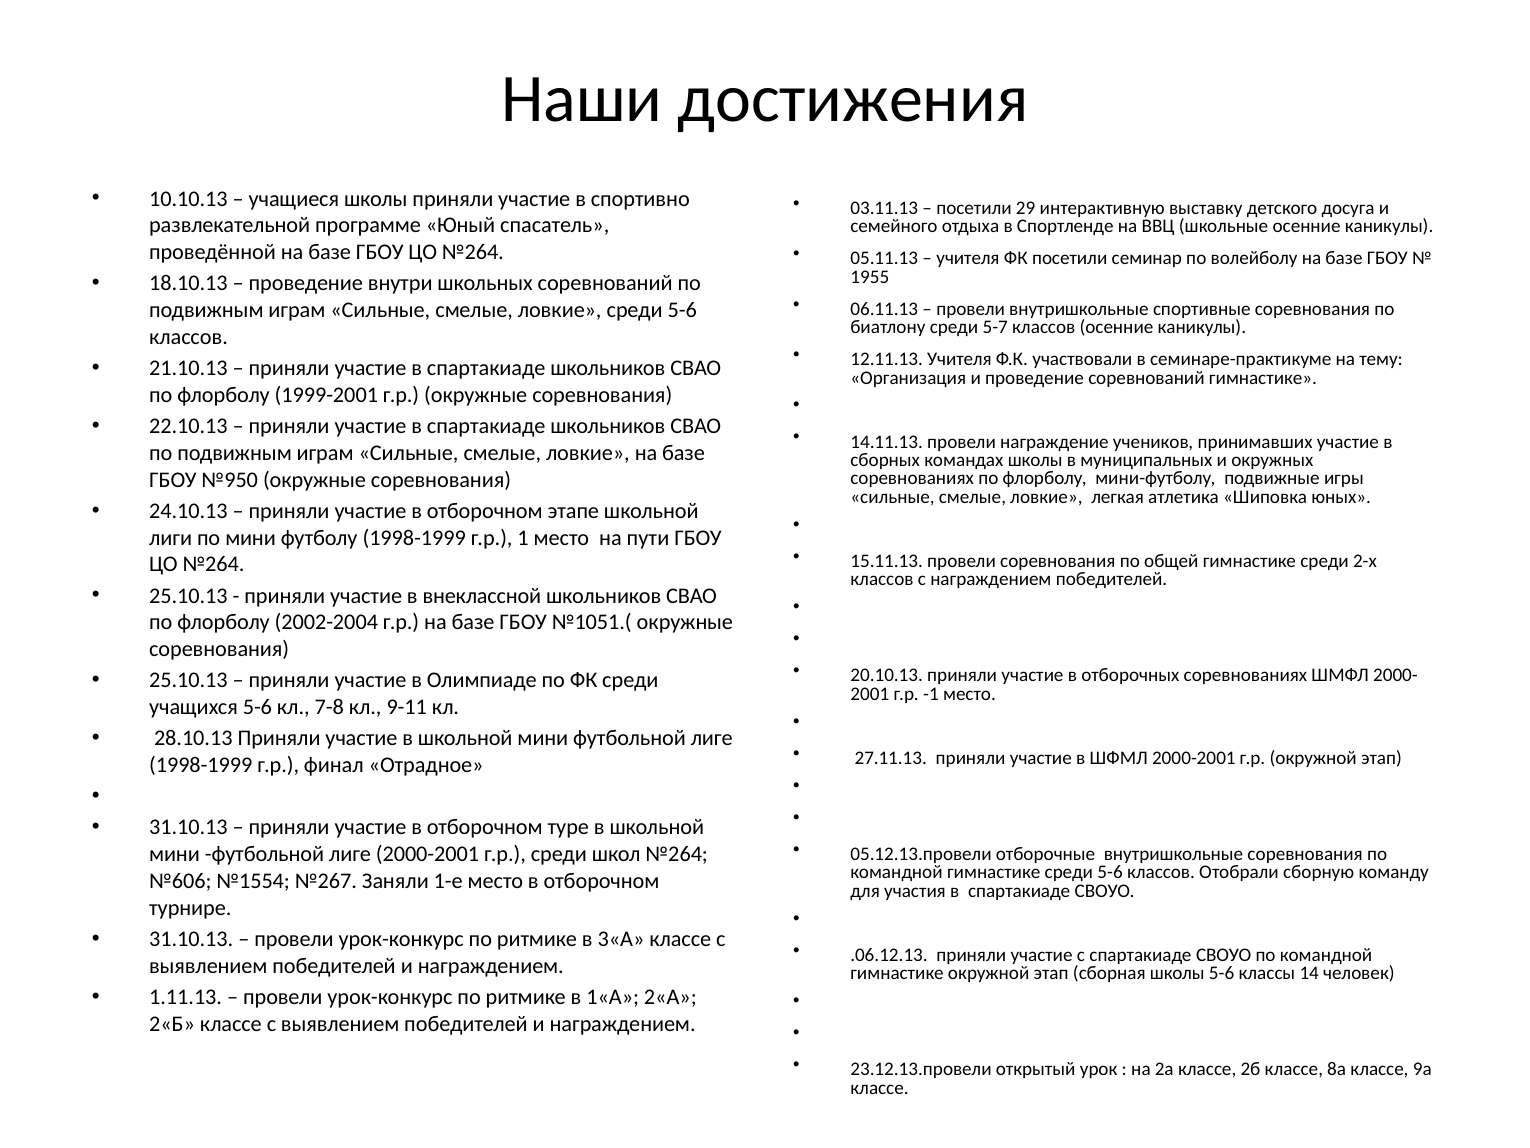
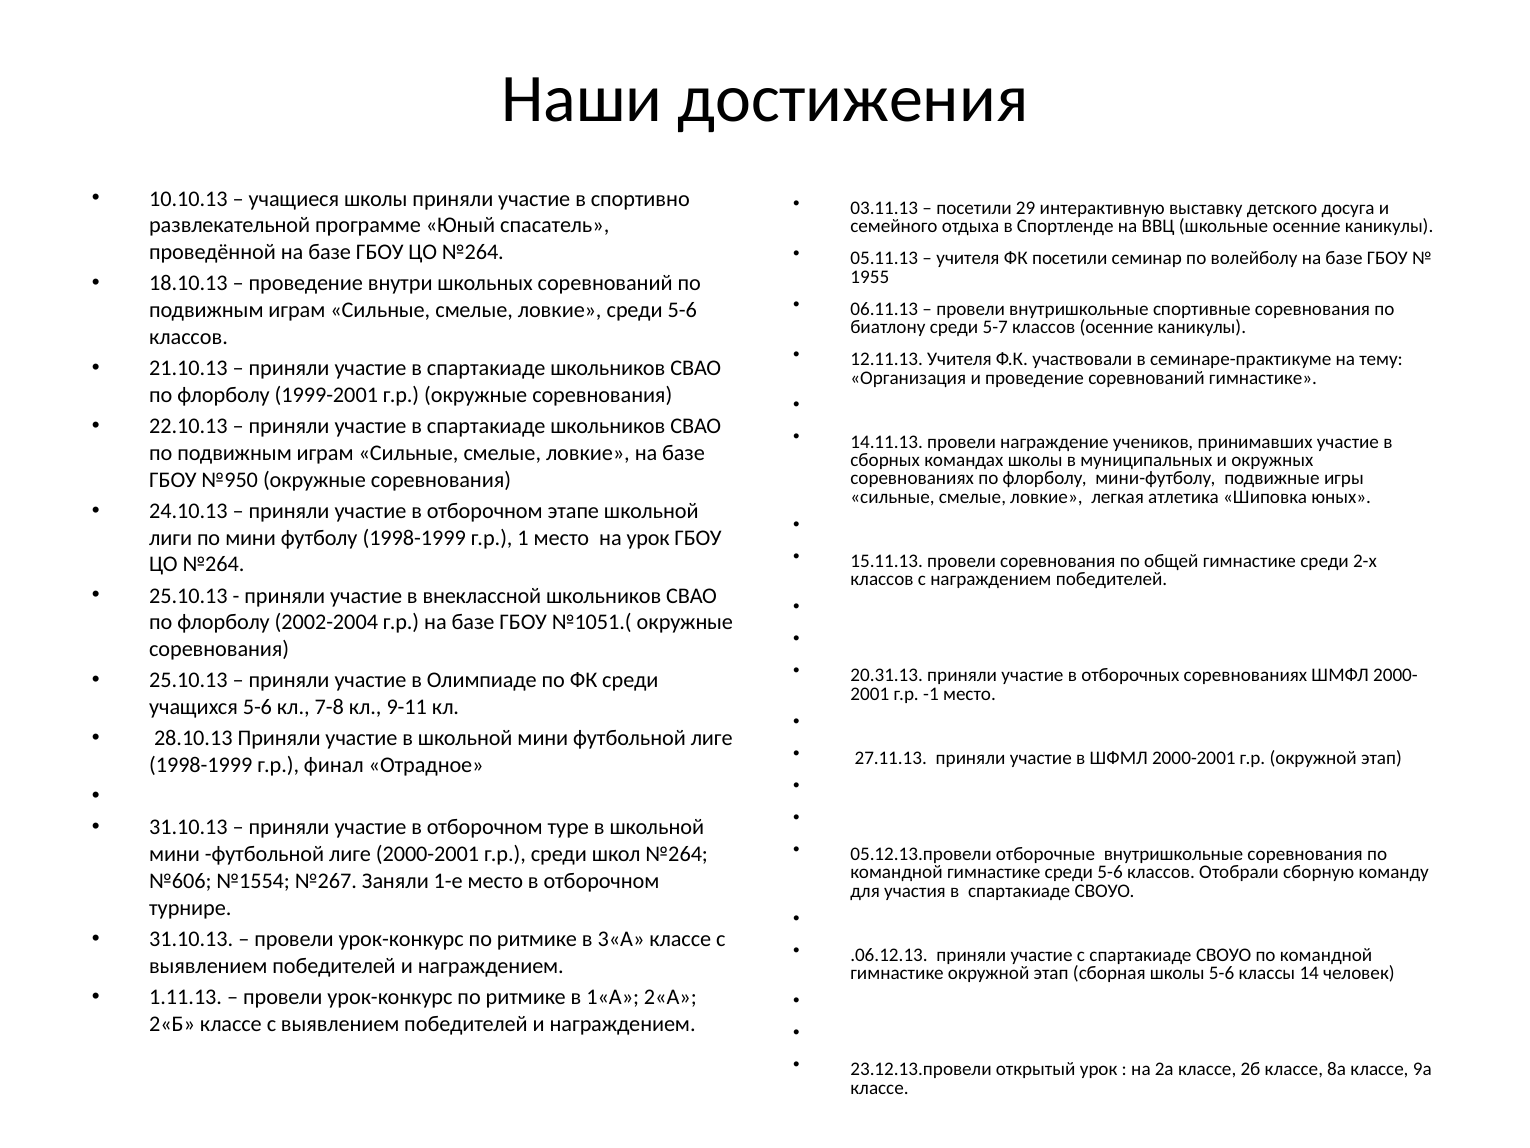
на пути: пути -> урок (648, 537)
20.10.13: 20.10.13 -> 20.31.13 (887, 675)
